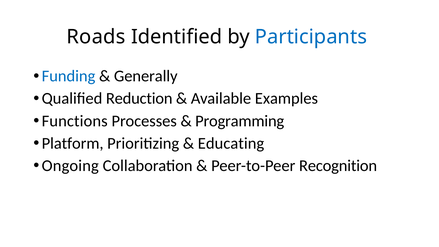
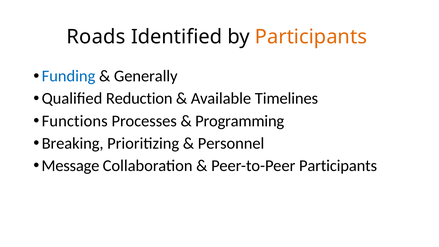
Participants colour: blue -> orange (311, 37)
Examples: Examples -> Timelines (286, 99)
Platform: Platform -> Breaking (73, 143)
Educating: Educating -> Personnel (231, 143)
Ongoing: Ongoing -> Message (70, 166)
Peer-to-Peer Recognition: Recognition -> Participants (338, 166)
